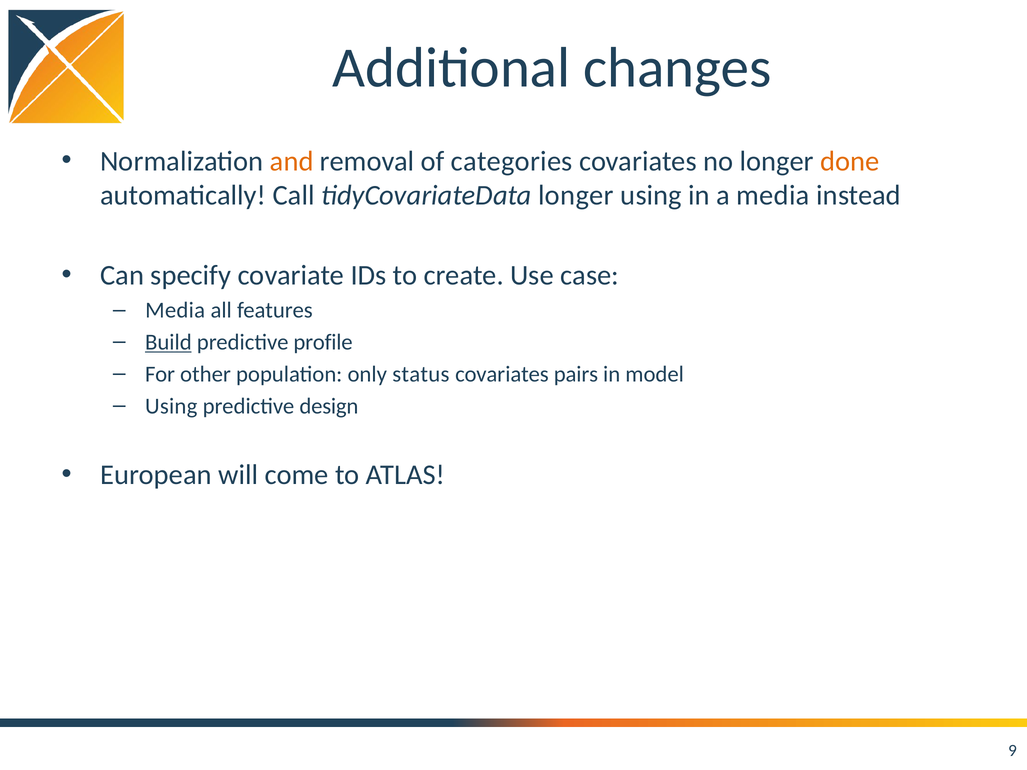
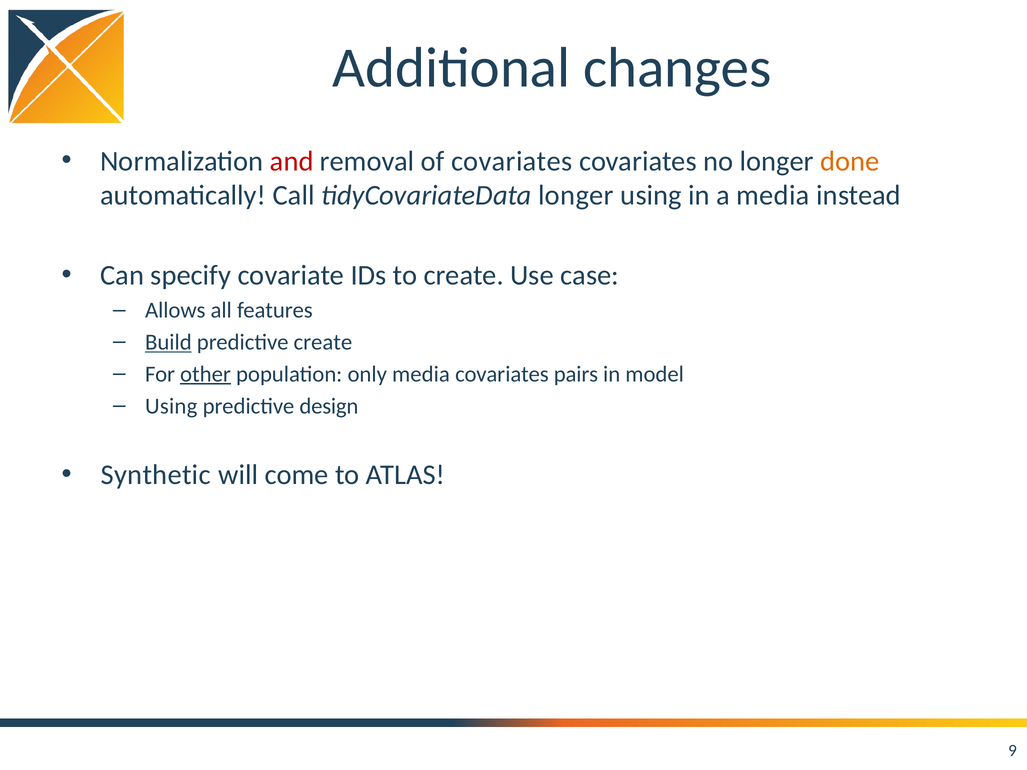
and colour: orange -> red (292, 161)
of categories: categories -> covariates (512, 161)
Media: Media -> Allows (175, 310)
predictive profile: profile -> create (323, 342)
other underline: none -> present (206, 374)
only status: status -> media (421, 374)
European: European -> Synthetic (156, 475)
